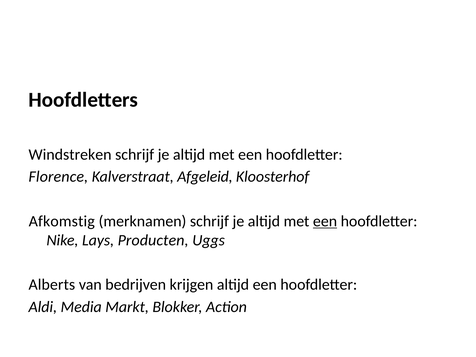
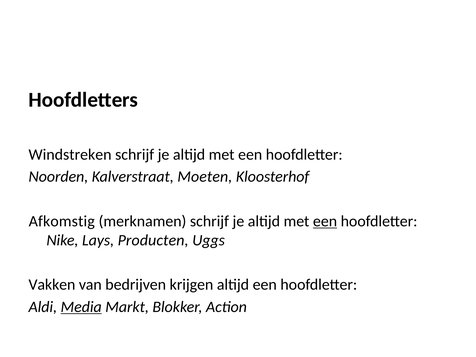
Florence: Florence -> Noorden (58, 177)
Afgeleid: Afgeleid -> Moeten (205, 177)
Alberts: Alberts -> Vakken (52, 285)
Media underline: none -> present (81, 307)
